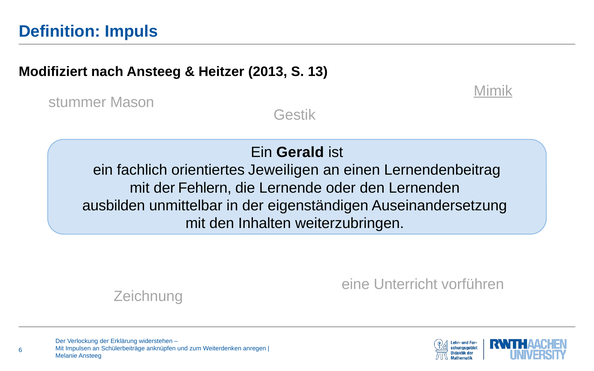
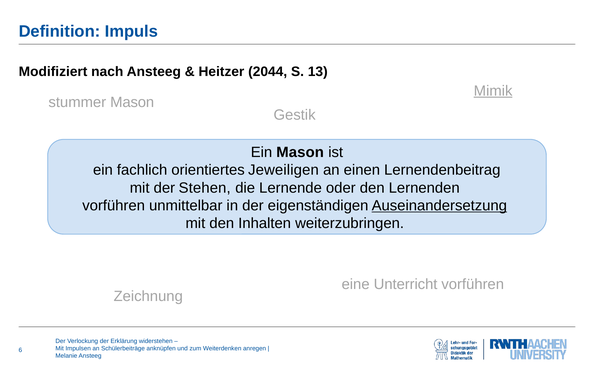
2013: 2013 -> 2044 (268, 72)
Ein Gerald: Gerald -> Mason (300, 152)
Fehlern: Fehlern -> Stehen (205, 188)
ausbilden: ausbilden -> vorführen (114, 206)
Auseinandersetzung underline: none -> present (439, 206)
